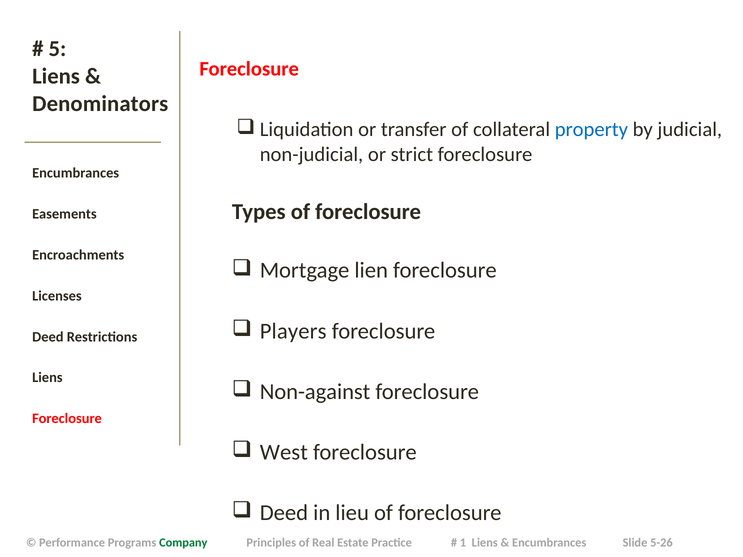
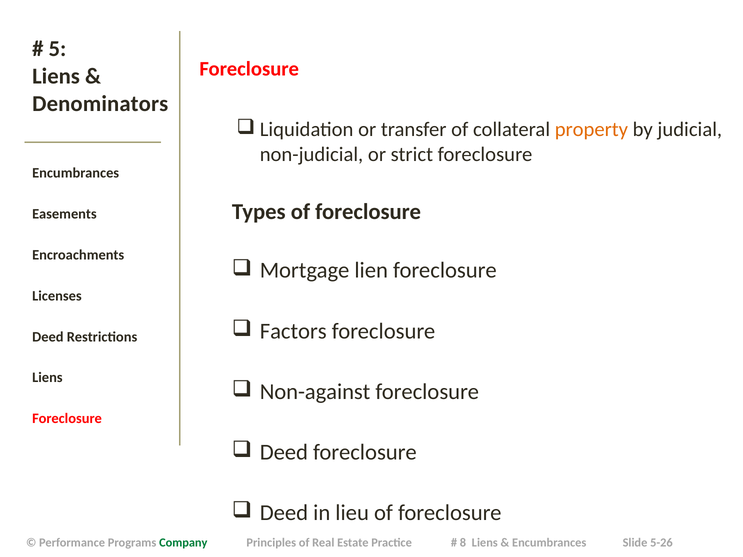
property colour: blue -> orange (591, 129)
Players: Players -> Factors (293, 331)
West: West -> Deed (284, 452)
1: 1 -> 8 (463, 543)
